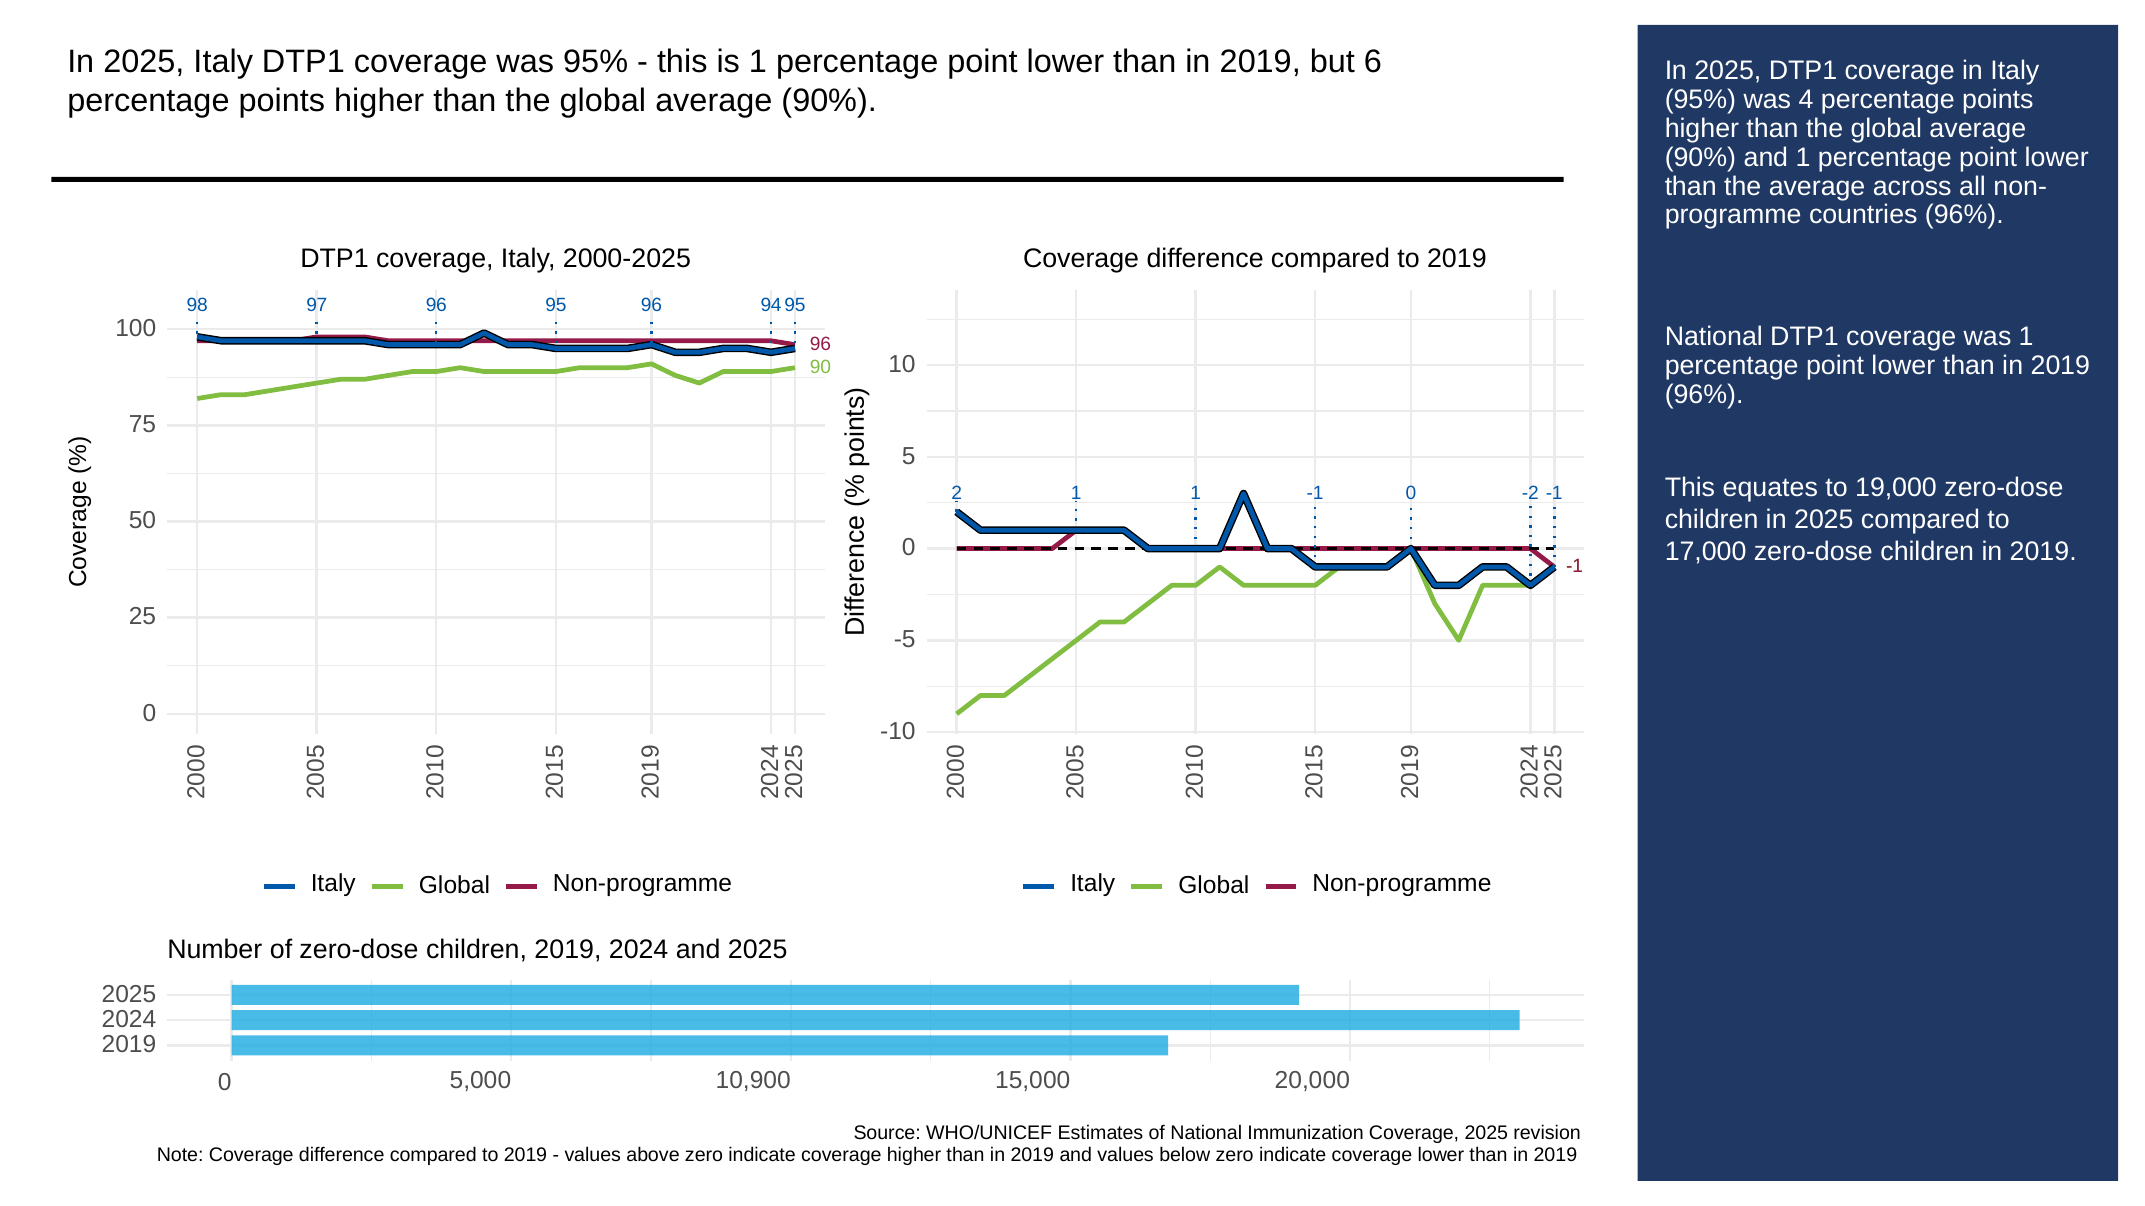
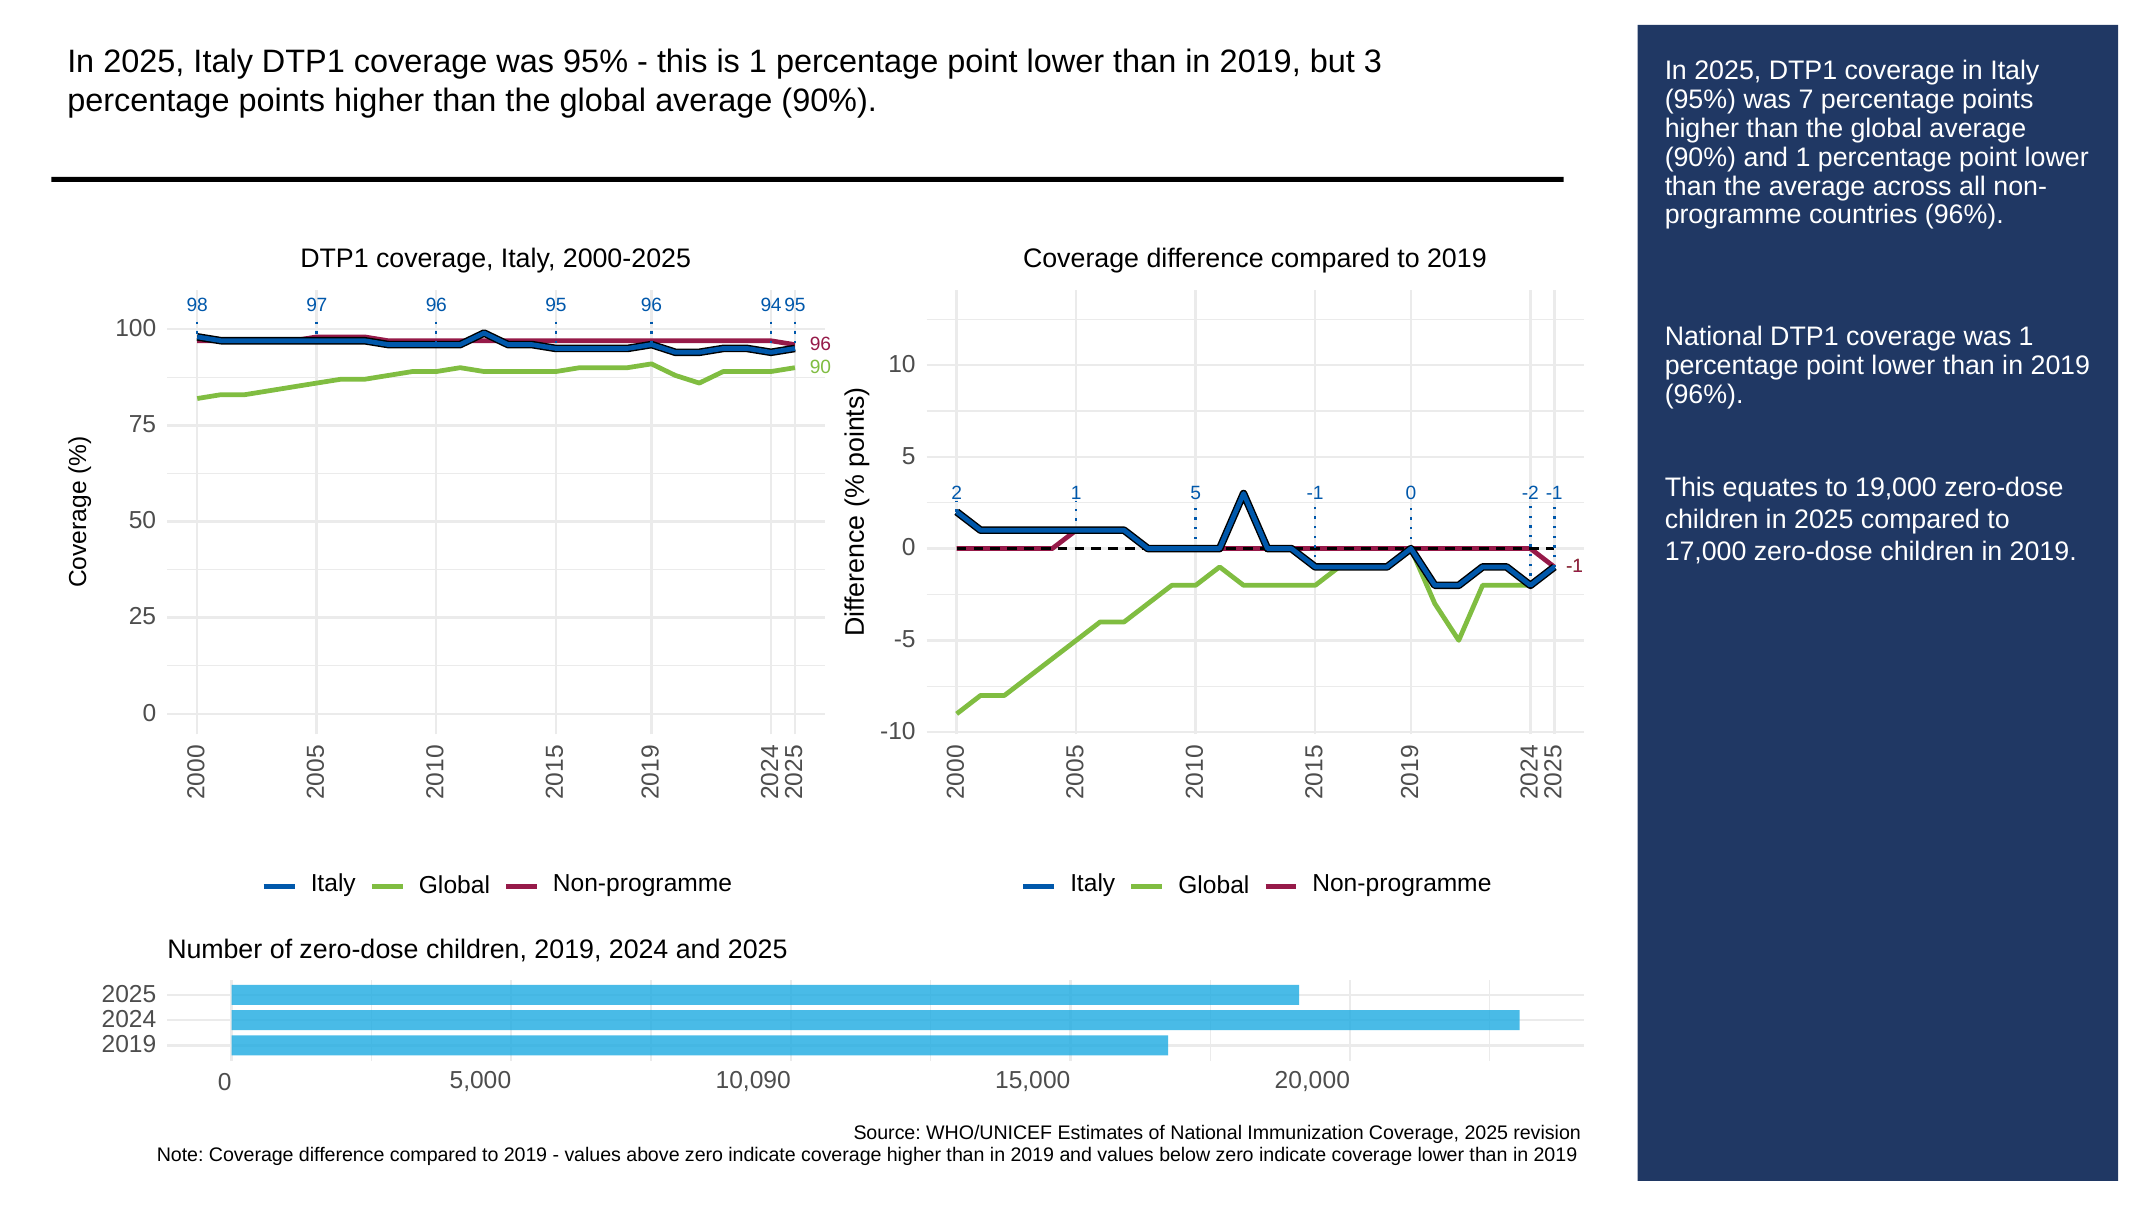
6: 6 -> 3 (1373, 62)
was 4: 4 -> 7 (1806, 99)
2 1 1: 1 -> 5 (1196, 493)
10,900: 10,900 -> 10,090 (753, 1081)
